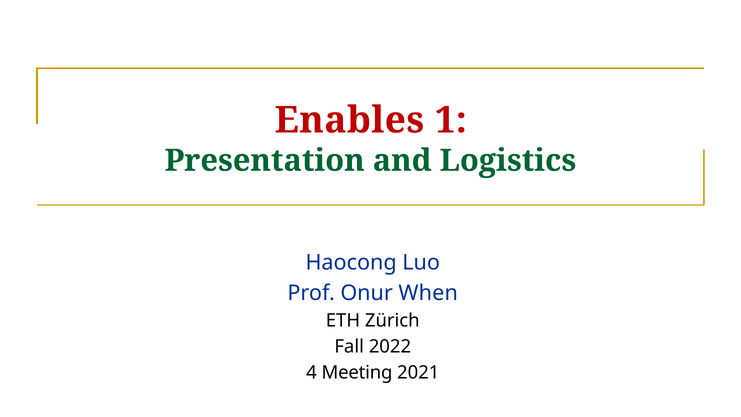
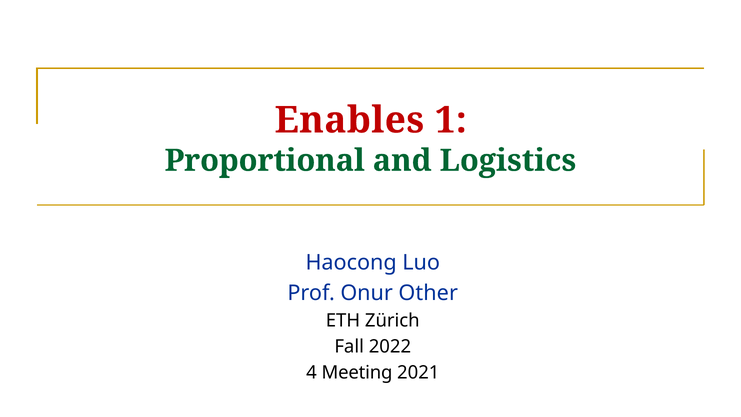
Presentation: Presentation -> Proportional (265, 161)
When: When -> Other (428, 293)
